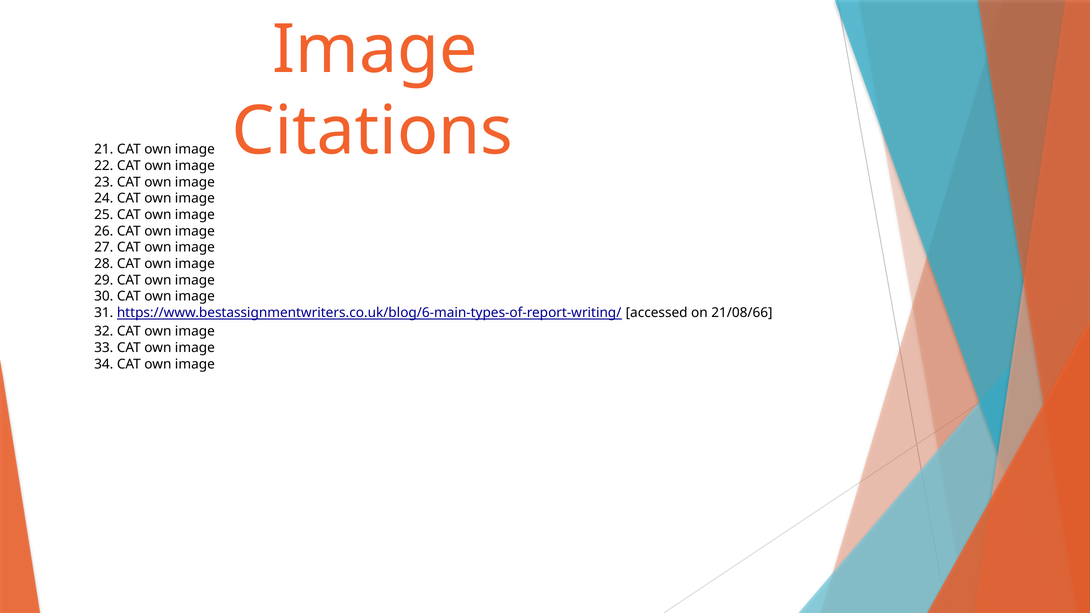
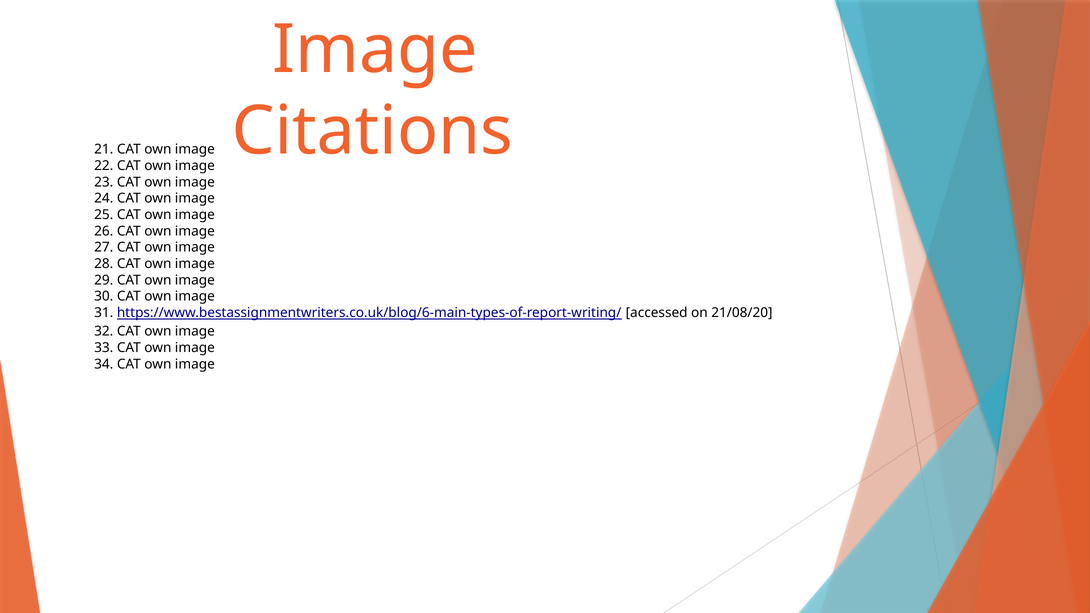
21/08/66: 21/08/66 -> 21/08/20 (742, 313)
